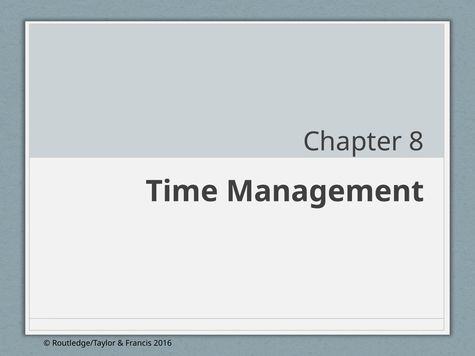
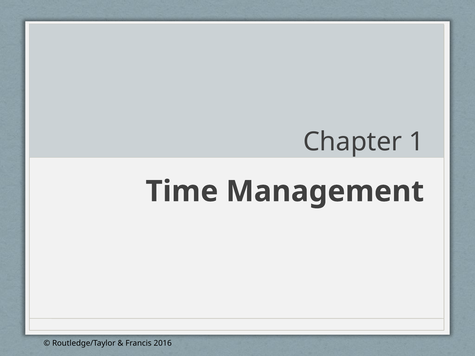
8: 8 -> 1 (417, 142)
